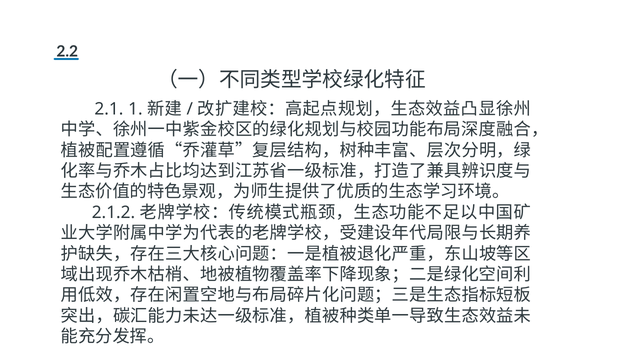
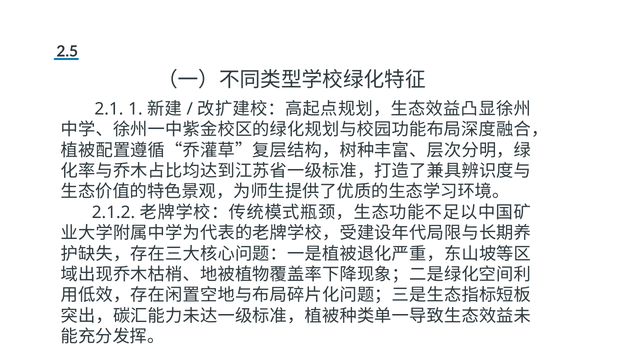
2.2: 2.2 -> 2.5 (67, 52)
